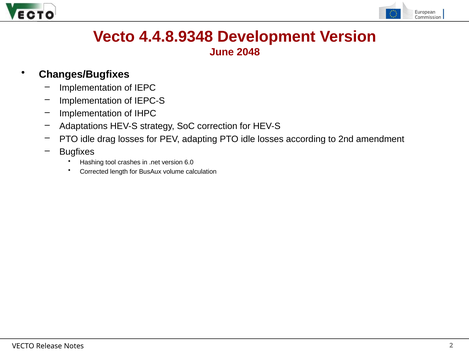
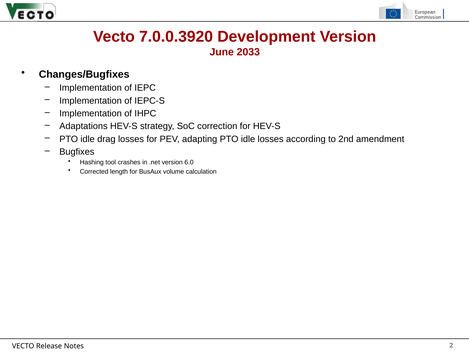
4.4.8.9348: 4.4.8.9348 -> 7.0.0.3920 (176, 37)
2048: 2048 -> 2033 (248, 52)
